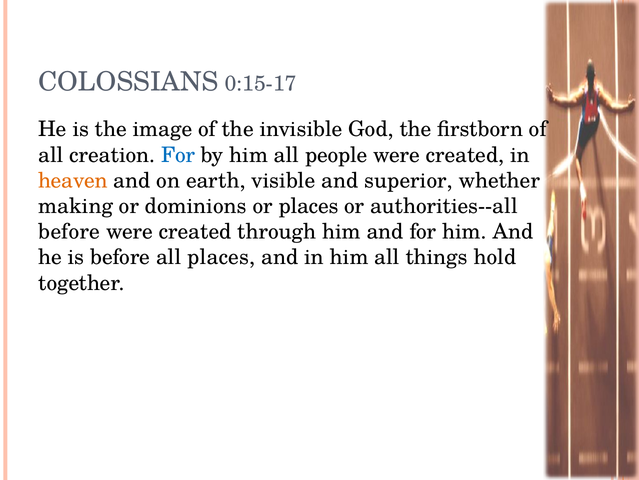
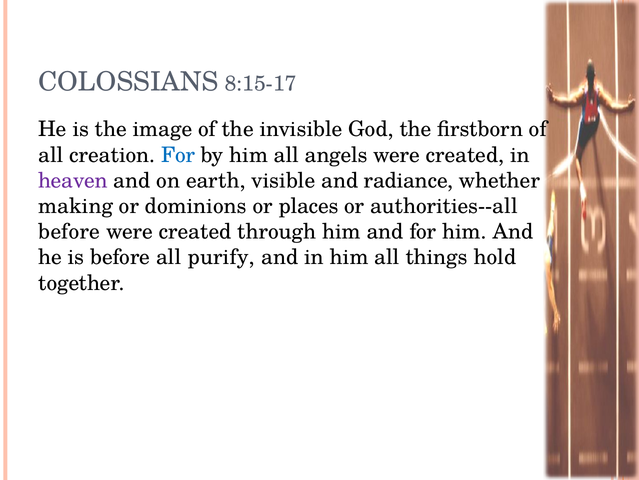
0:15-17: 0:15-17 -> 8:15-17 (261, 84)
people: people -> angels (336, 155)
heaven colour: orange -> purple (73, 180)
superior: superior -> radiance (409, 180)
all places: places -> purify (221, 257)
